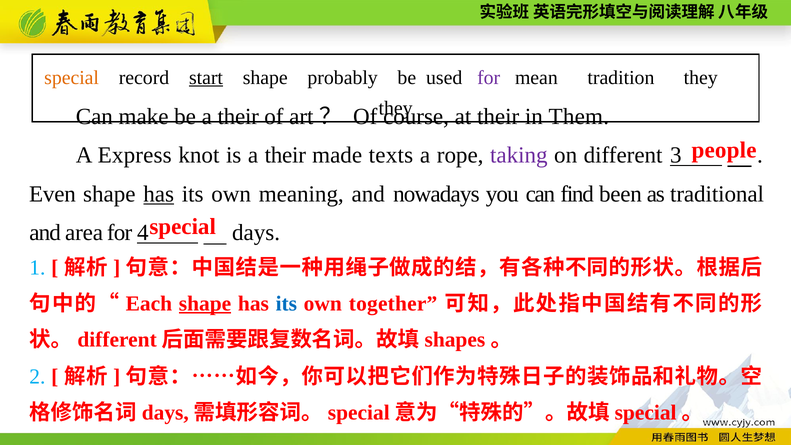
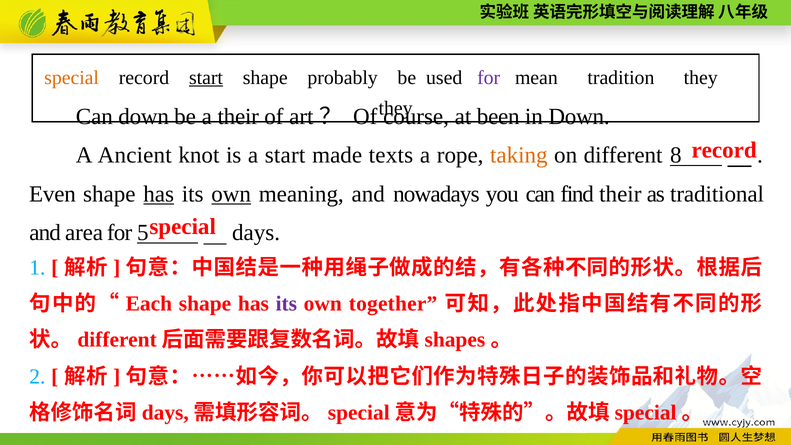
Can make: make -> down (144, 116)
at their: their -> been (498, 116)
in Them: Them -> Down (579, 116)
people: people -> record (724, 150)
Express: Express -> Ancient (135, 155)
is a their: their -> start (285, 155)
taking colour: purple -> orange (519, 155)
3: 3 -> 8 (676, 155)
own underline: none -> present (231, 194)
find been: been -> their (620, 194)
4: 4 -> 5 (143, 233)
shape underline: present -> none (205, 304)
its colour: blue -> purple (286, 304)
